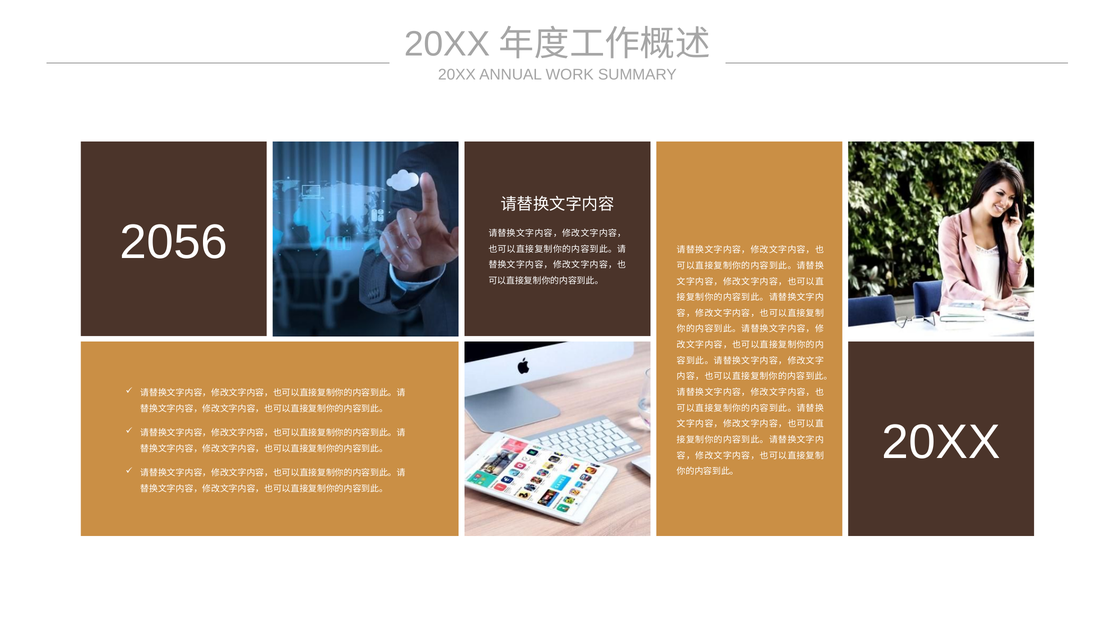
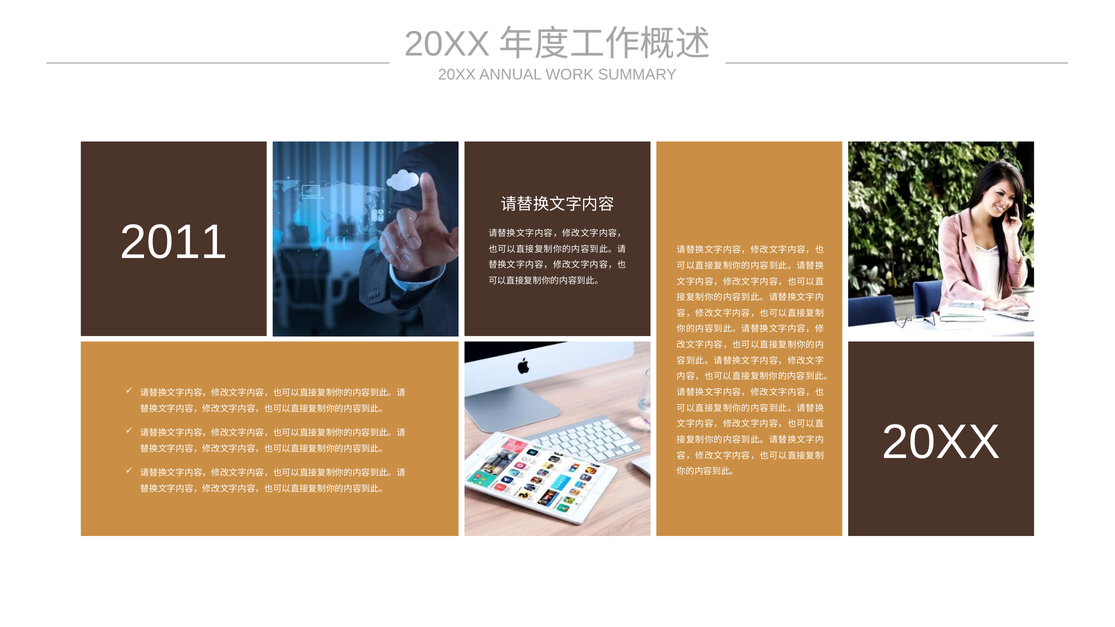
2056: 2056 -> 2011 (174, 242)
